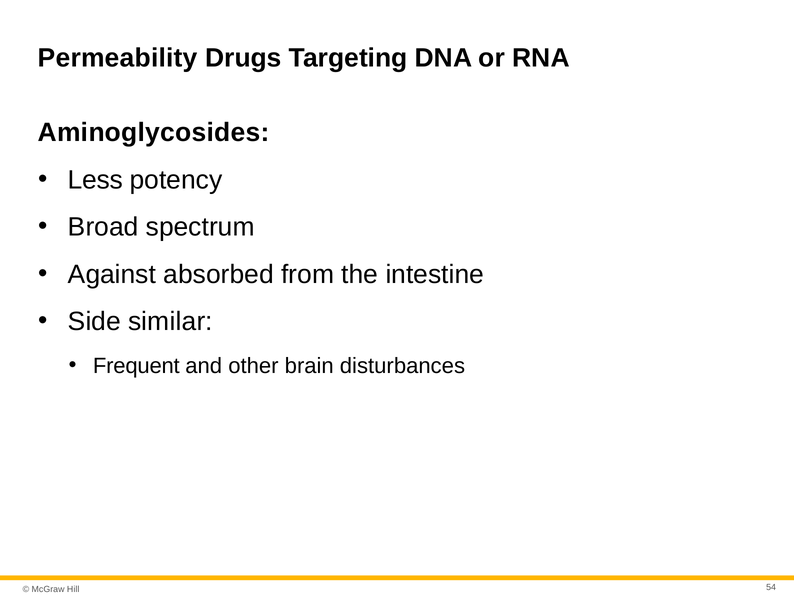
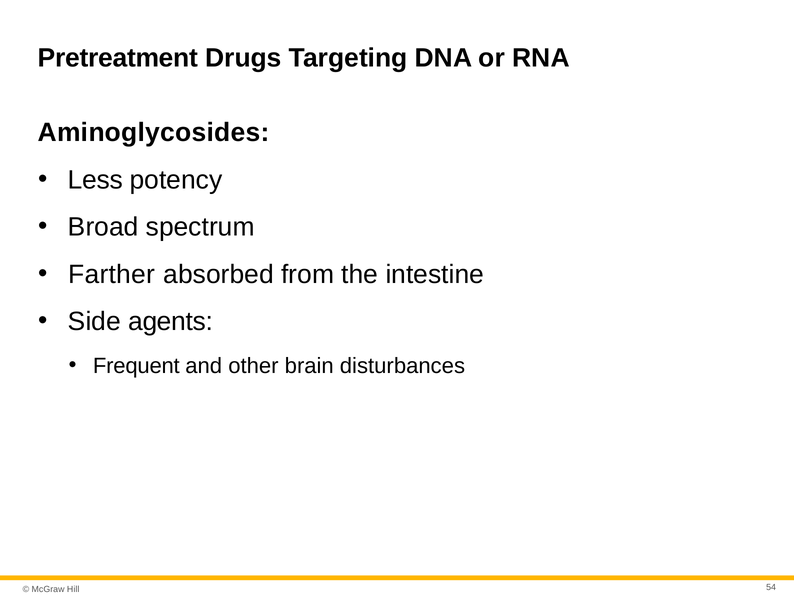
Permeability: Permeability -> Pretreatment (118, 58)
Against: Against -> Farther (112, 274)
similar: similar -> agents (171, 321)
